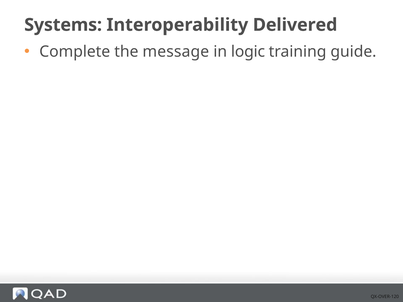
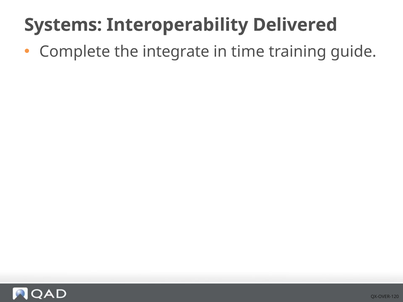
message: message -> integrate (176, 52)
logic: logic -> time (248, 52)
